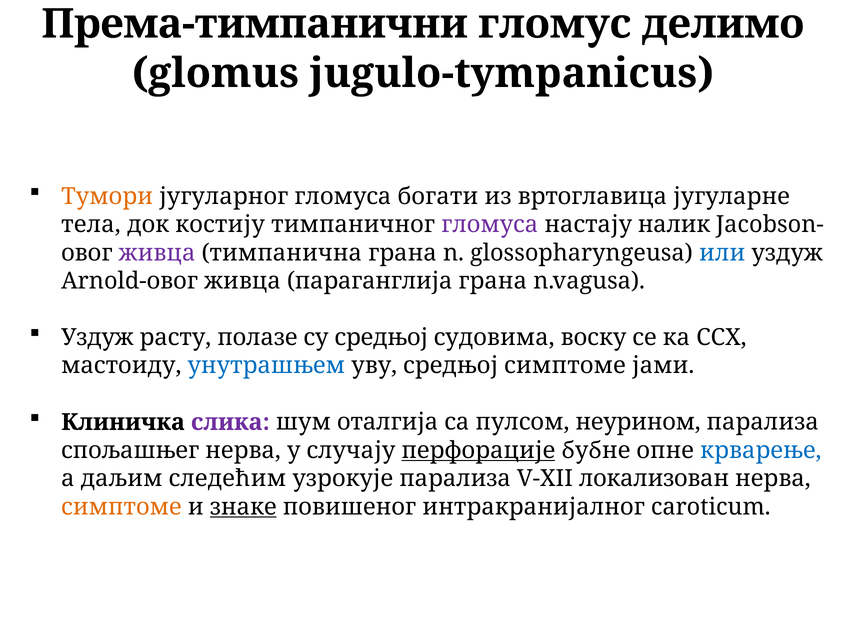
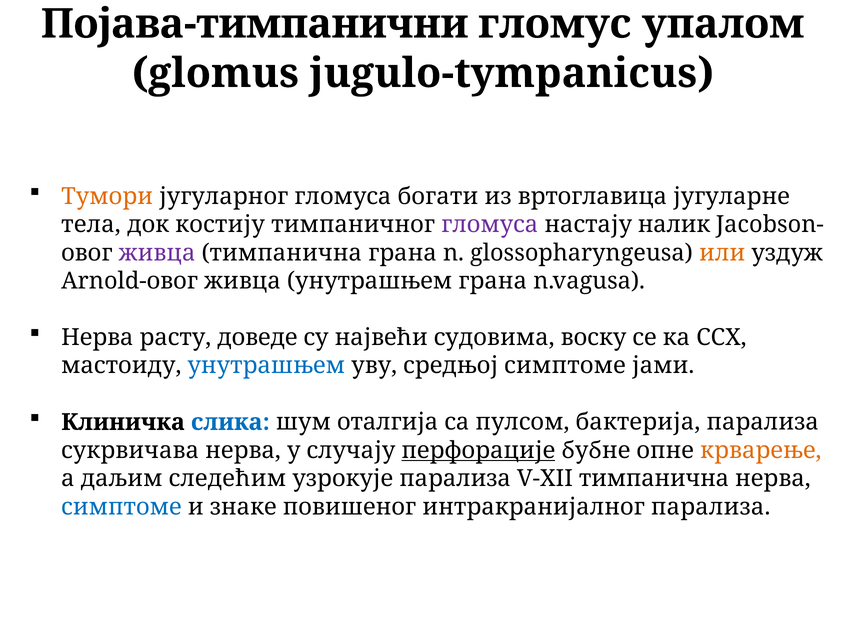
Према-тимпанични: Према-тимпанични -> Појава-тимпанични (255, 24)
делимо: делимо -> упалом (723, 24)
или colour: blue -> orange (722, 253)
живца параганглија: параганглија -> унутрашњем (370, 281)
Уздуж: Уздуж -> Нерва (97, 337)
полазе: полазе -> доведе (257, 337)
су средњој: средњој -> највећи (381, 337)
слика colour: purple -> blue (230, 422)
неурином: неурином -> бактерија (638, 422)
спољашњег: спољашњег -> сукрвичава (130, 450)
крварење colour: blue -> orange (761, 450)
V-XII локализован: локализован -> тимпанична (654, 478)
симптоме colour: orange -> blue (121, 506)
знаке underline: present -> none (243, 506)
интракранијалног caroticum: caroticum -> парализа (711, 506)
